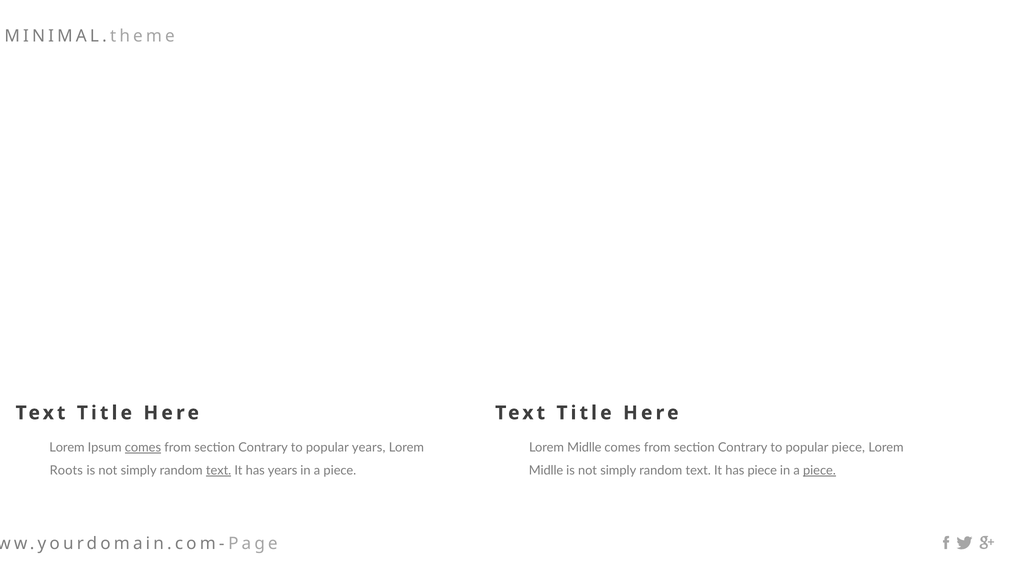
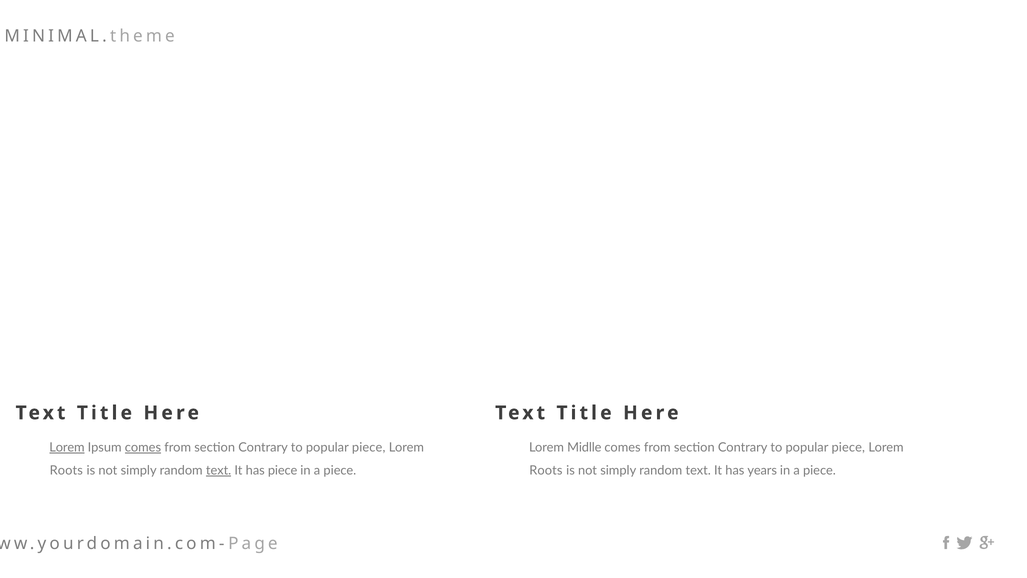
Lorem underline: none -> present (67, 447)
years: years -> piece (369, 447)
has years: years -> piece (283, 470)
Midlle: Midlle -> Roots (546, 470)
has piece: piece -> years (762, 470)
piece underline: present -> none (819, 470)
